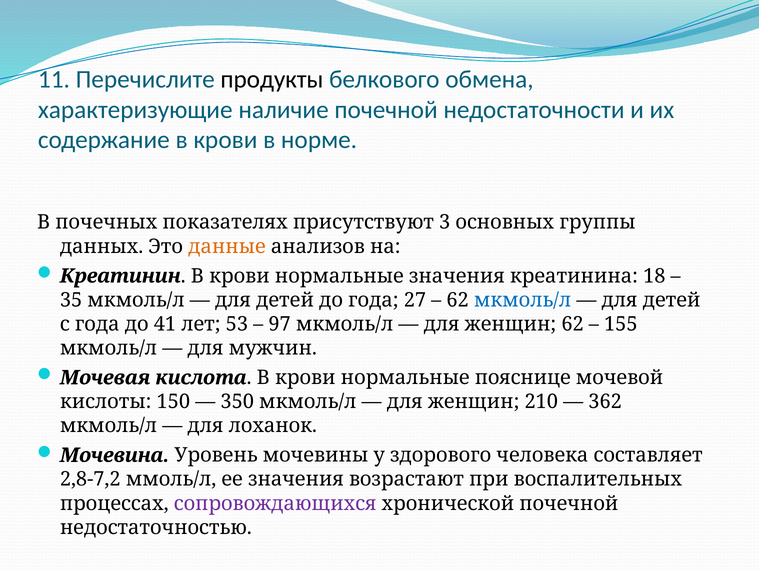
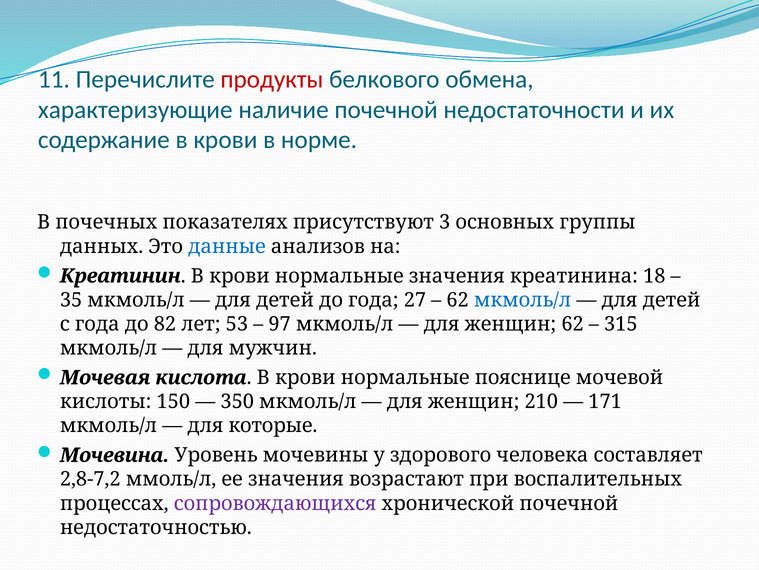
продукты colour: black -> red (272, 79)
данные colour: orange -> blue (227, 246)
41: 41 -> 82 (165, 324)
155: 155 -> 315 (621, 324)
362: 362 -> 171 (605, 401)
лоханок: лоханок -> которые (273, 425)
